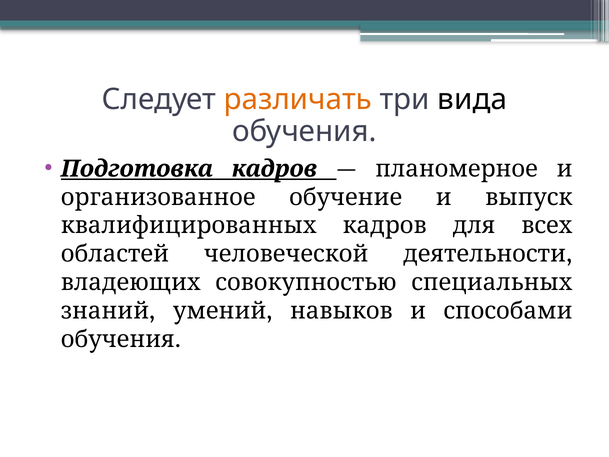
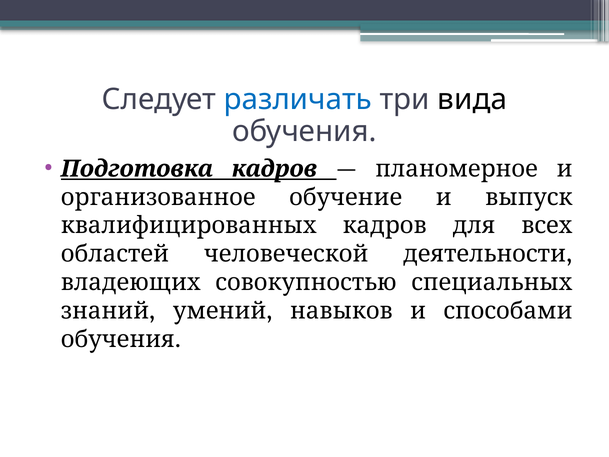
различать colour: orange -> blue (298, 99)
